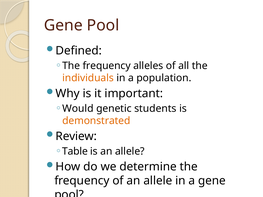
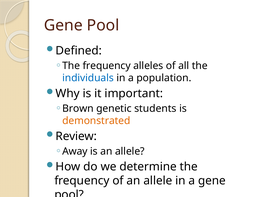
individuals colour: orange -> blue (88, 78)
Would: Would -> Brown (78, 109)
Table: Table -> Away (75, 151)
